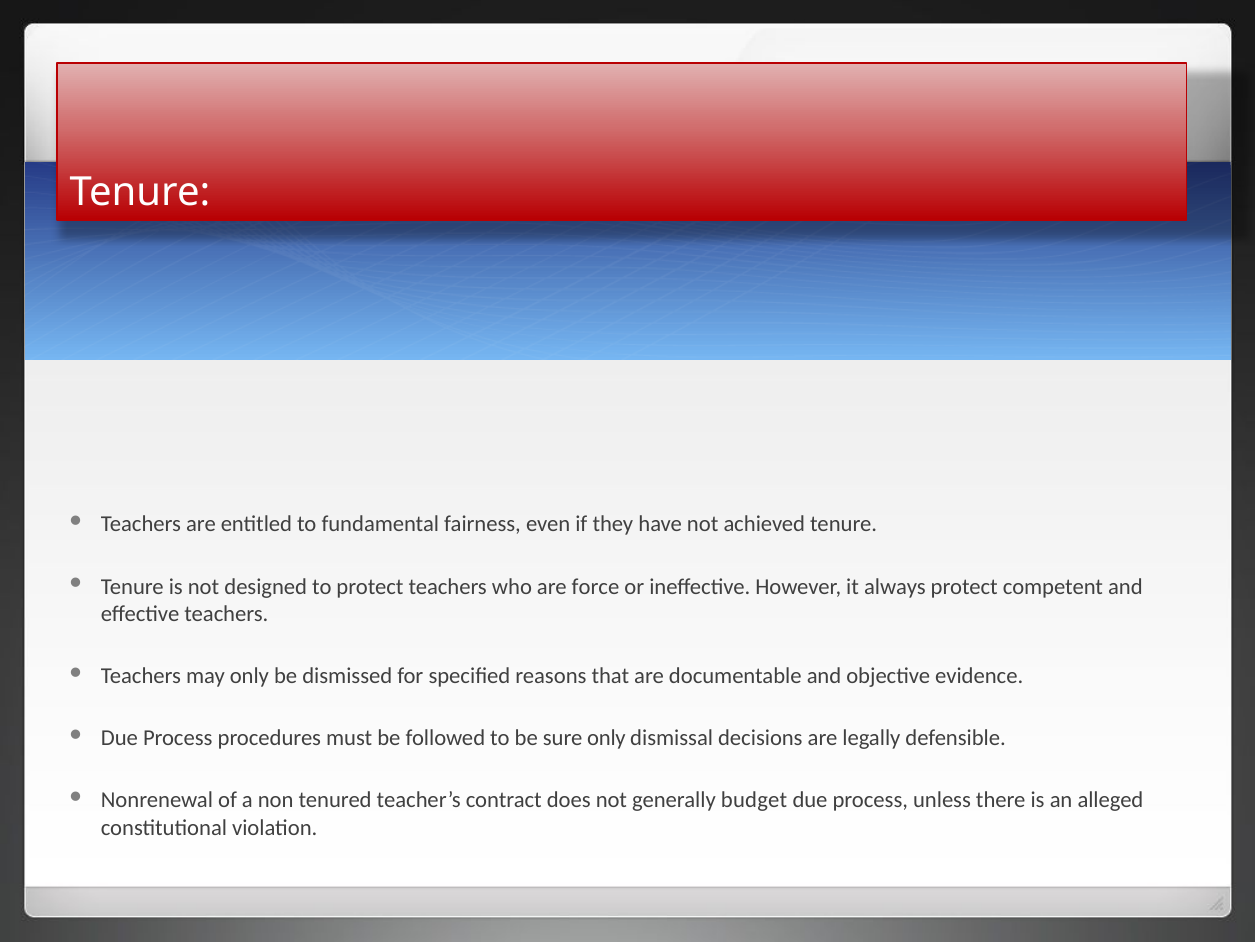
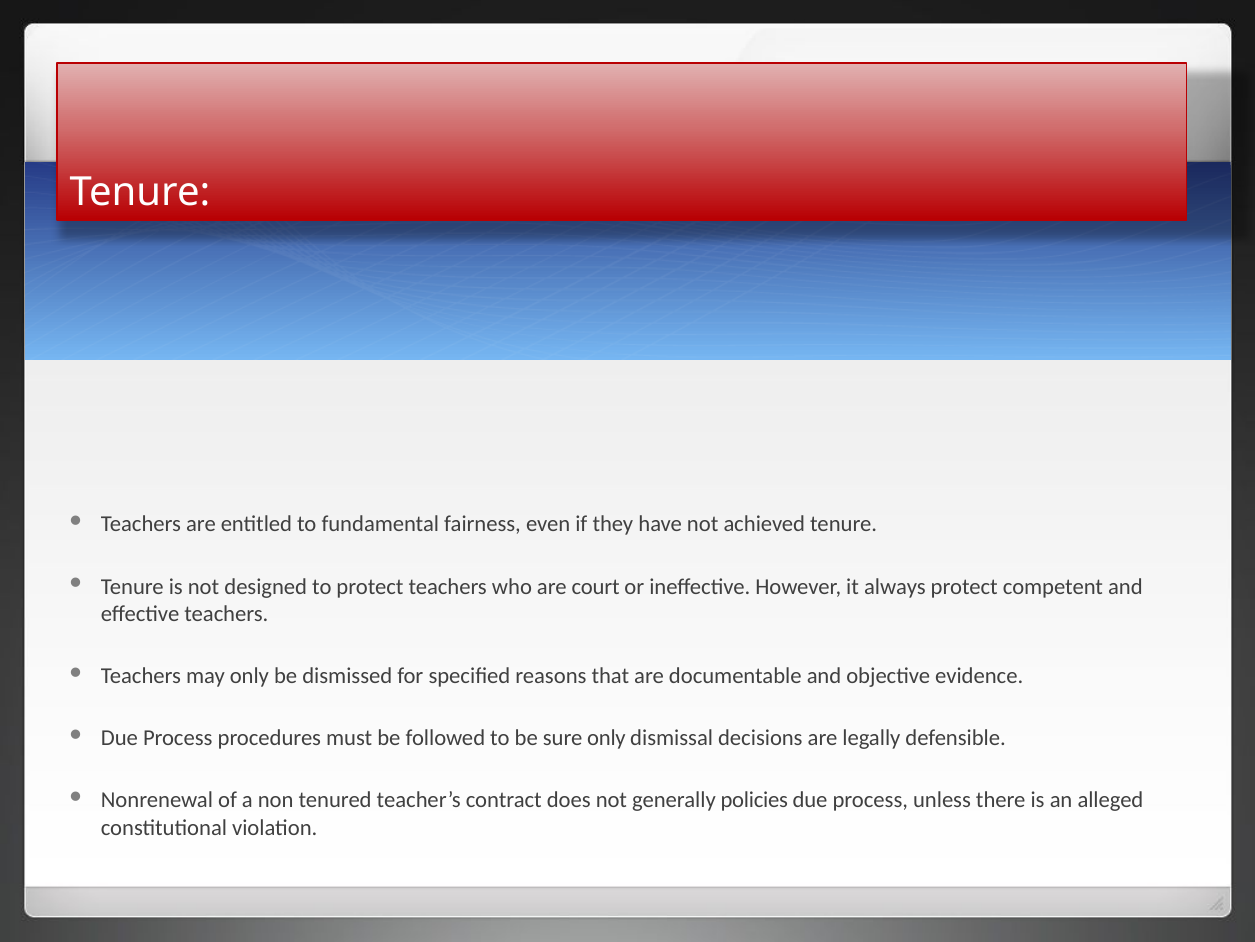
force: force -> court (596, 586)
budget: budget -> policies (754, 800)
